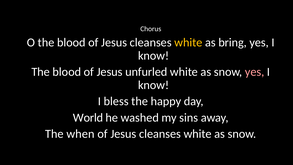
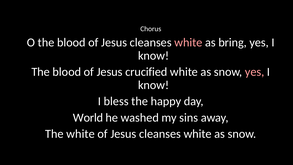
white colour: yellow -> pink (188, 42)
unfurled: unfurled -> crucified (146, 72)
The when: when -> white (81, 134)
